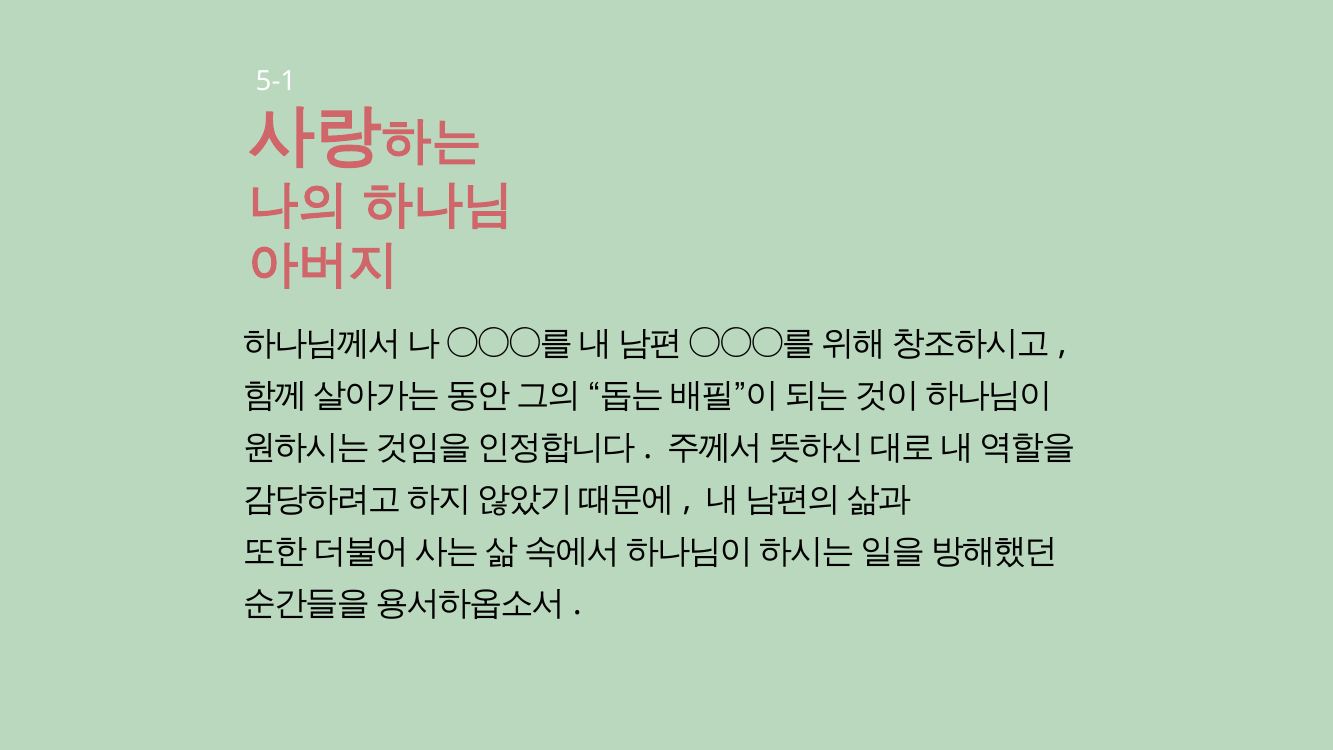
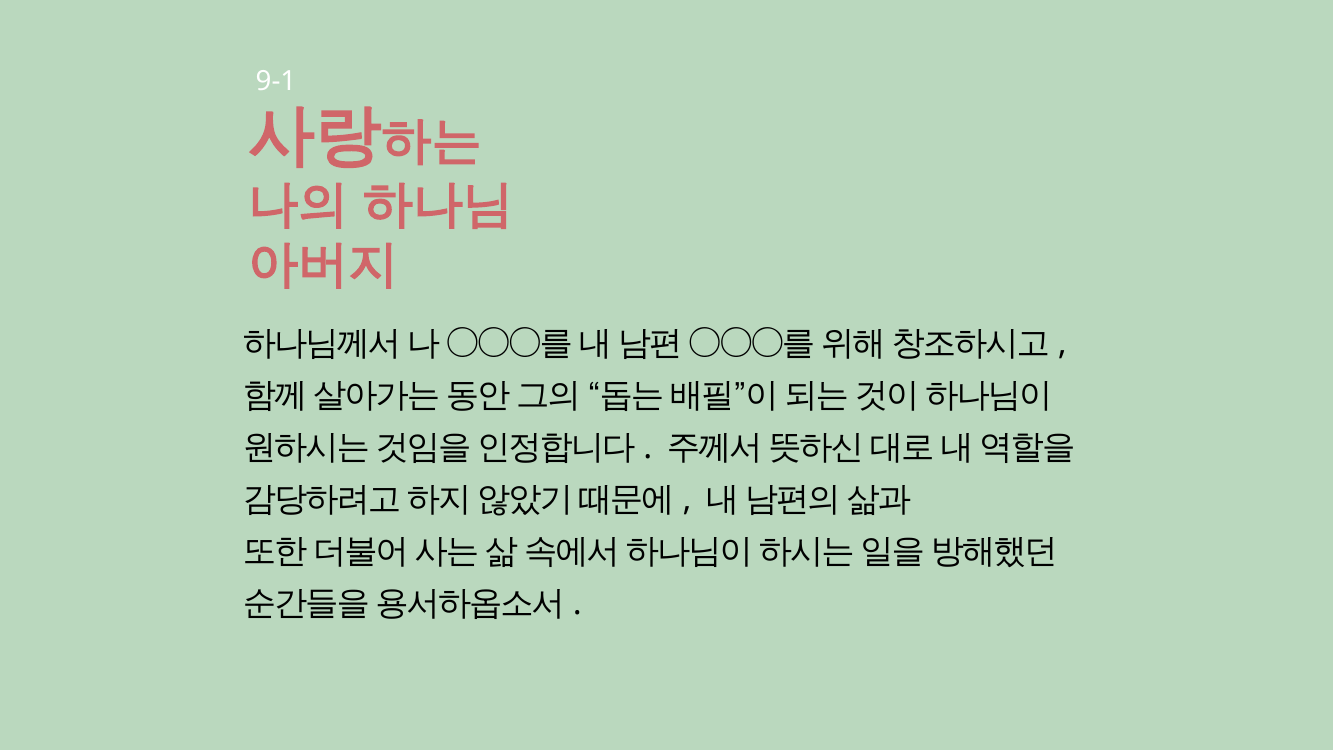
5-1: 5-1 -> 9-1 (276, 81)
